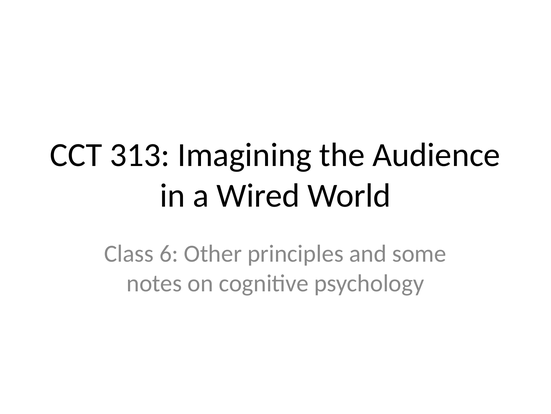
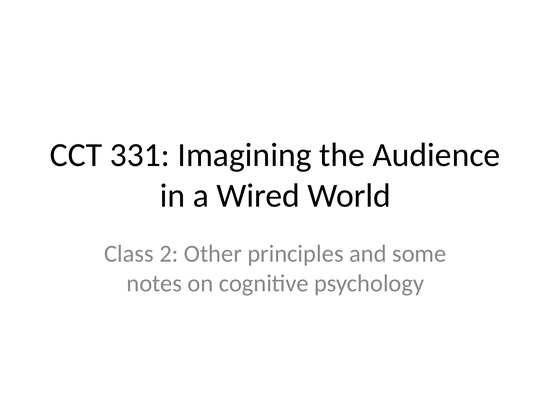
313: 313 -> 331 (140, 155)
6: 6 -> 2 (169, 253)
